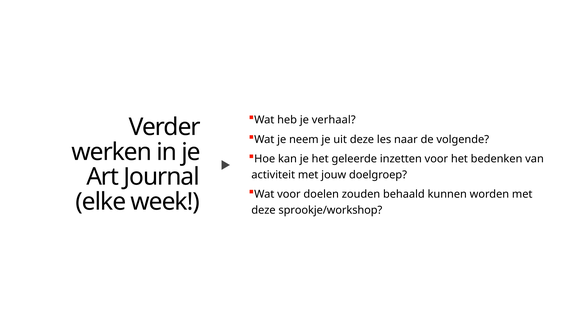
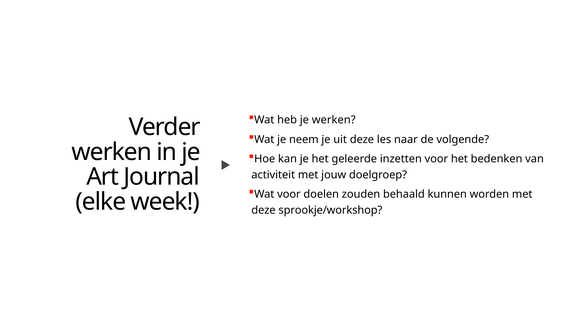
je verhaal: verhaal -> werken (334, 120)
